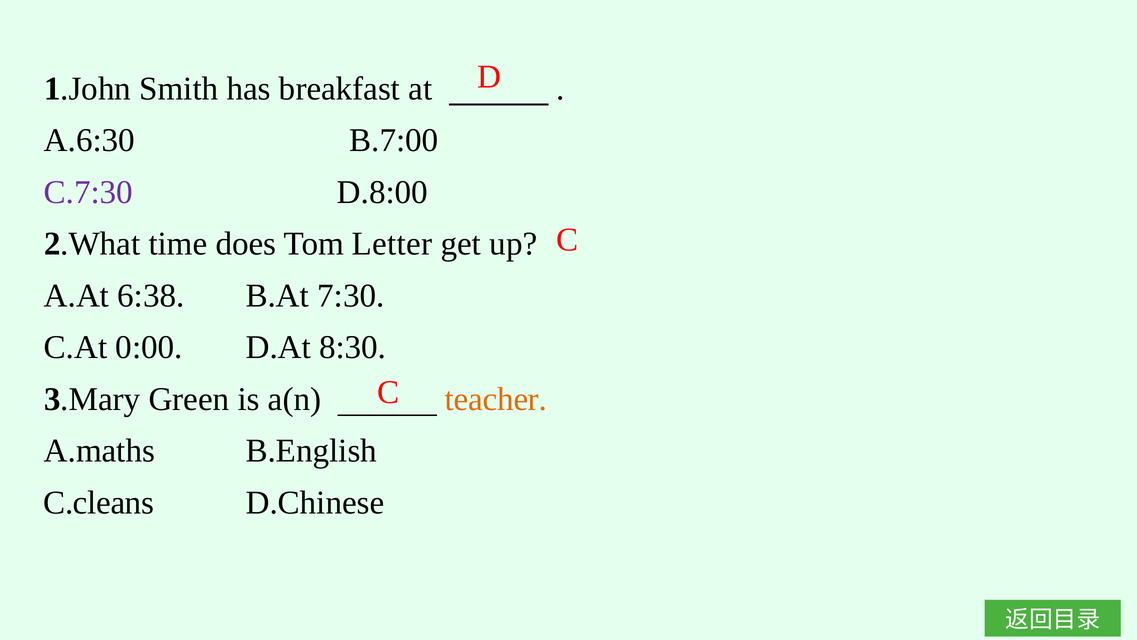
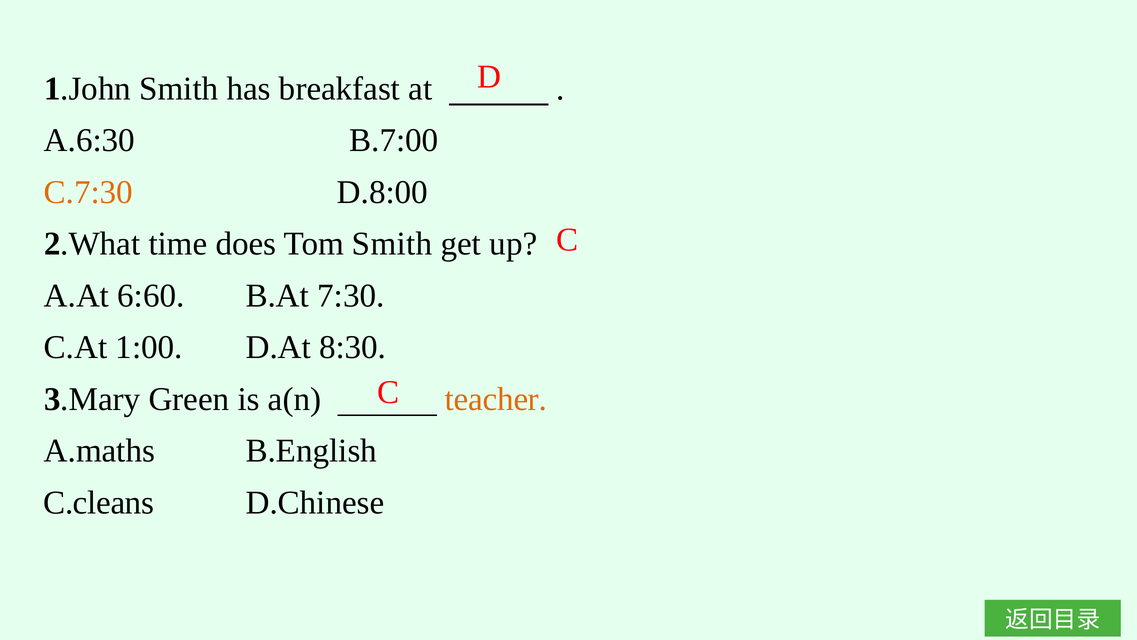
C.7:30 colour: purple -> orange (88, 192)
Tom Letter: Letter -> Smith (392, 244)
6:38: 6:38 -> 6:60 (151, 295)
0:00: 0:00 -> 1:00 (149, 347)
